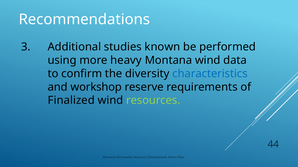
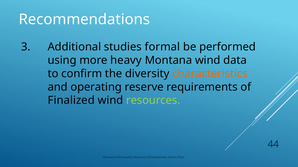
known: known -> formal (162, 47)
characteristics colour: blue -> orange (210, 74)
workshop: workshop -> operating (96, 87)
